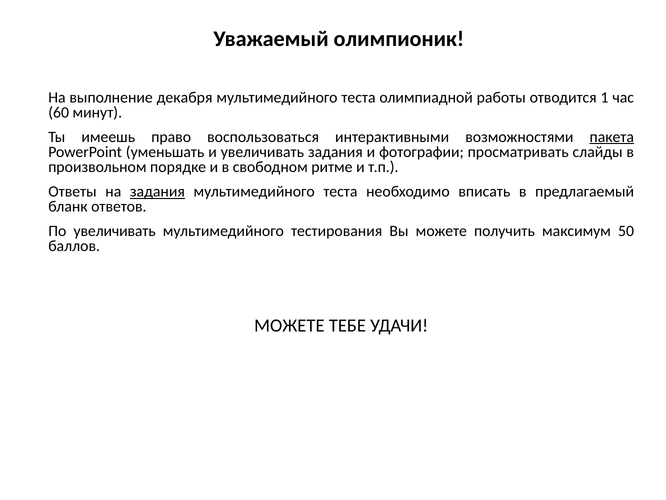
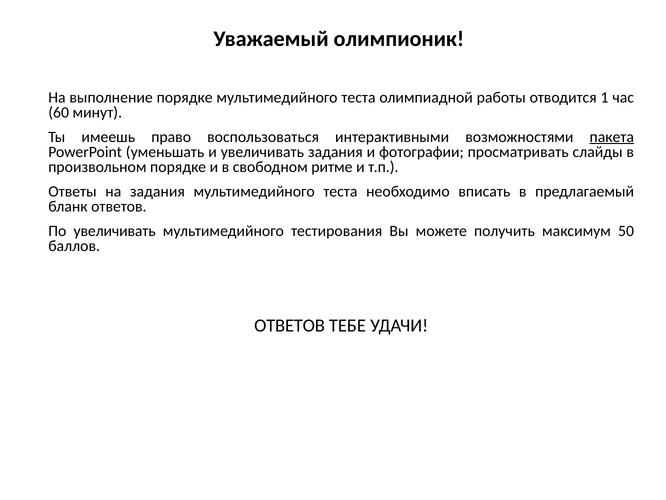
выполнение декабря: декабря -> порядке (185, 97)
задания underline: present -> none (157, 191)
МОЖЕТЕ: МОЖЕТЕ -> ОТВЕТОВ (290, 326)
